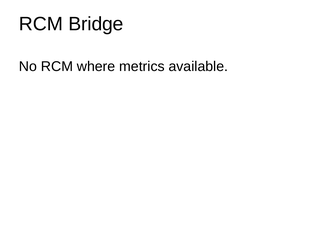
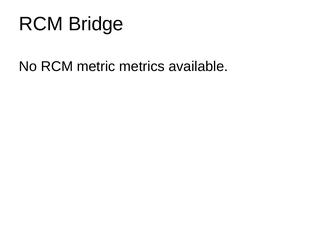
where: where -> metric (96, 66)
